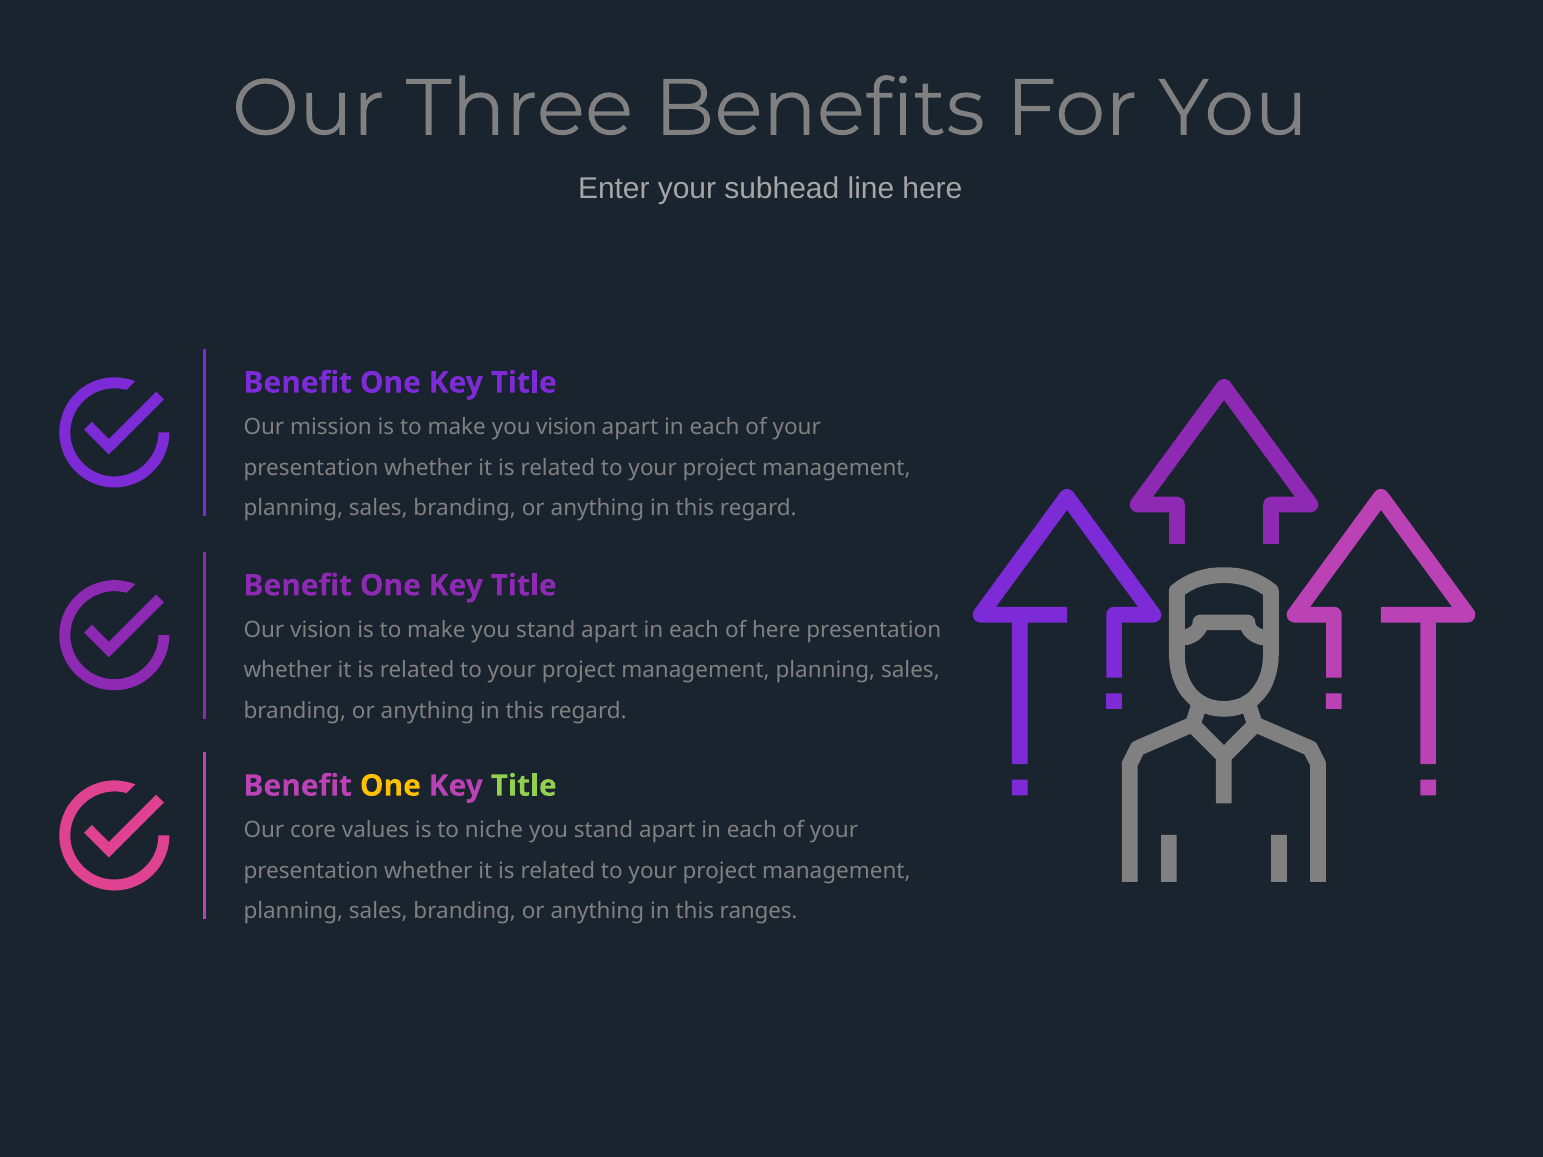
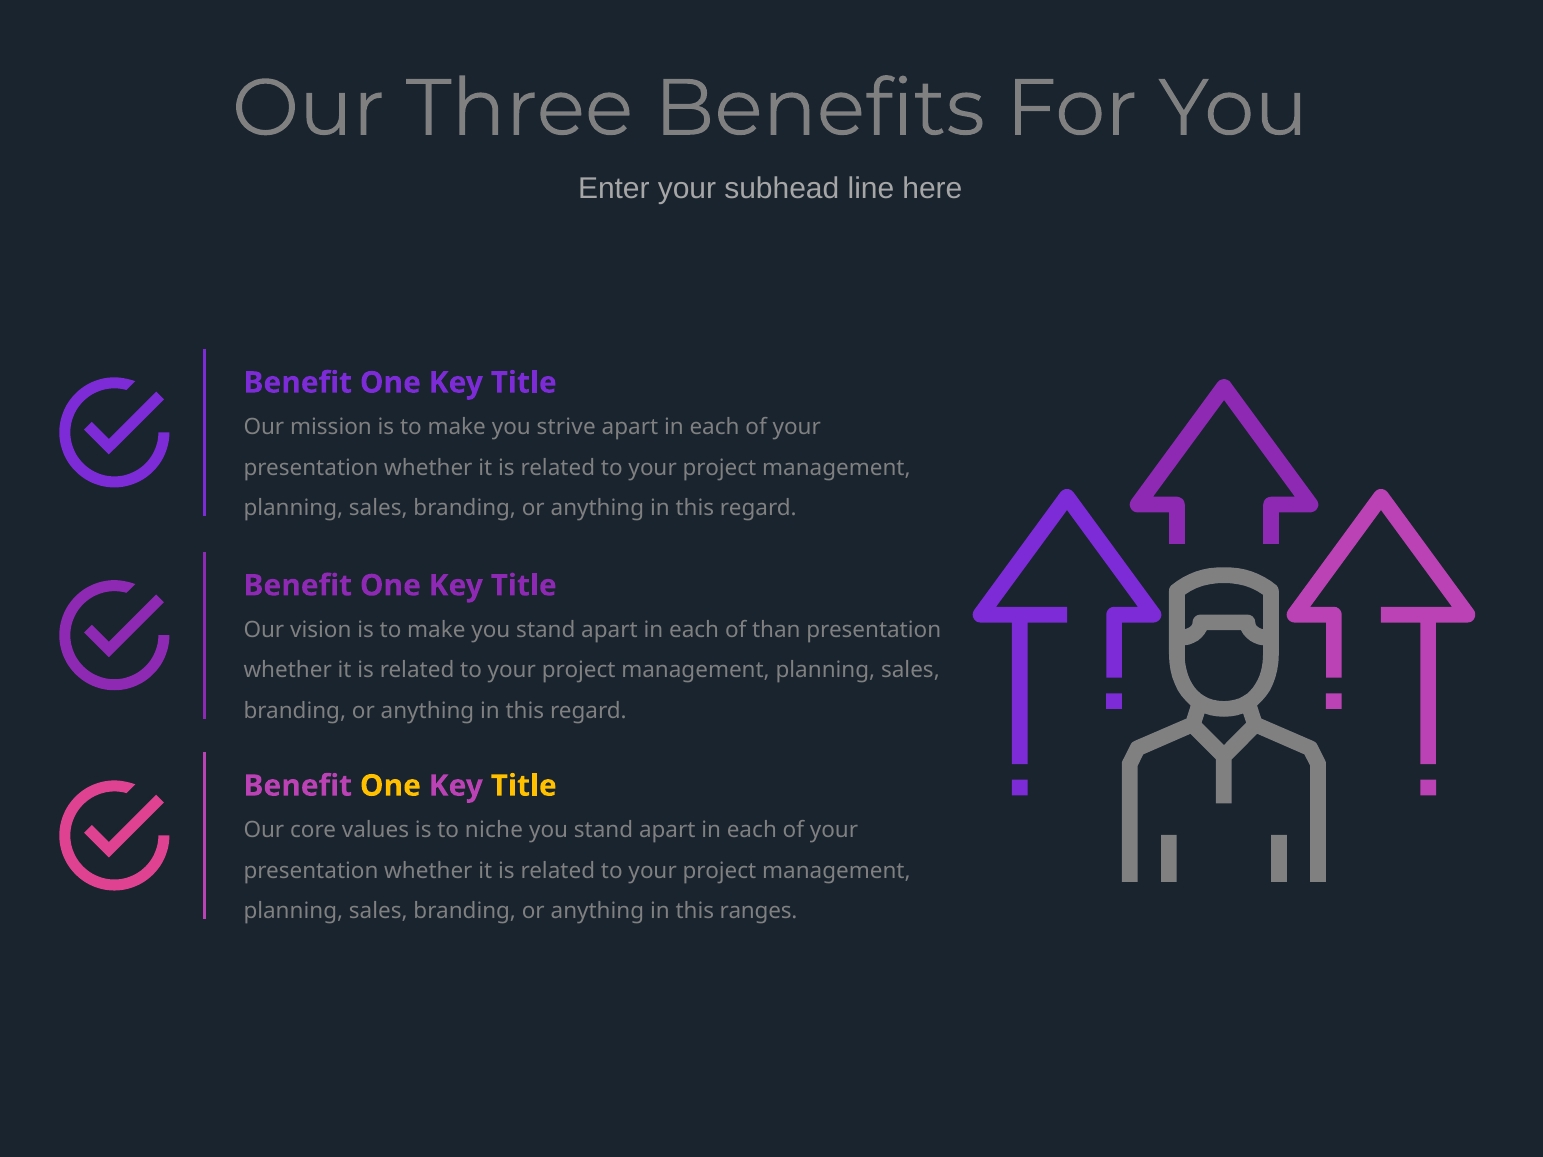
you vision: vision -> strive (566, 427)
of here: here -> than (776, 630)
Title colour: light green -> yellow (524, 786)
